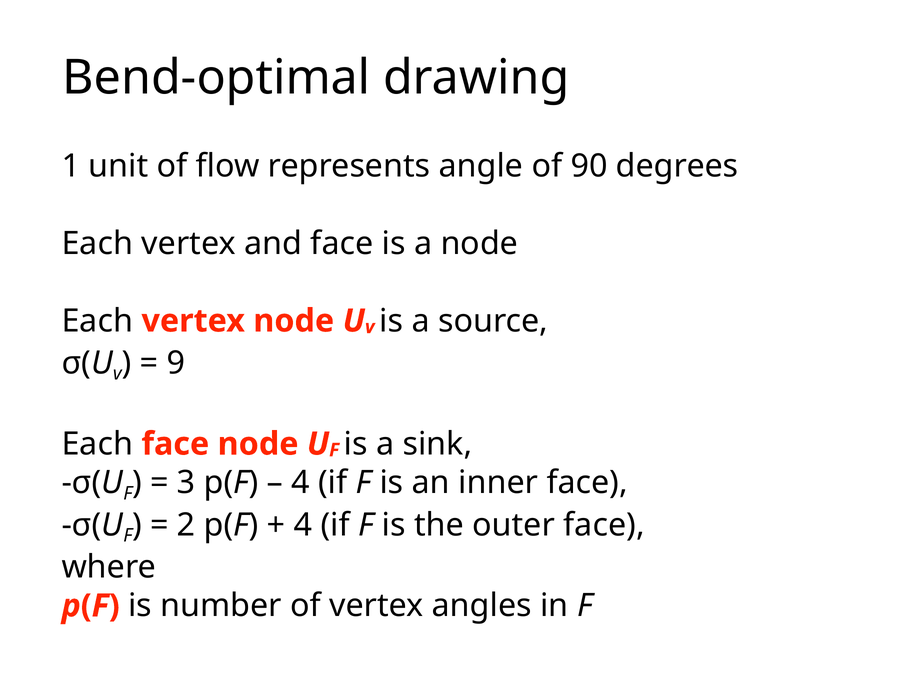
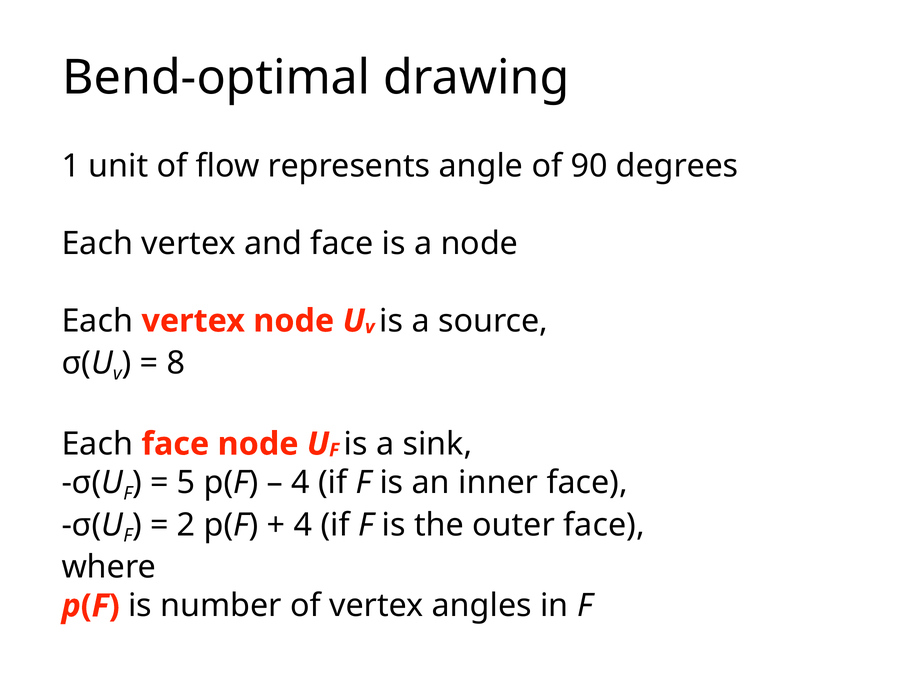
9: 9 -> 8 (176, 363)
3: 3 -> 5 (186, 483)
